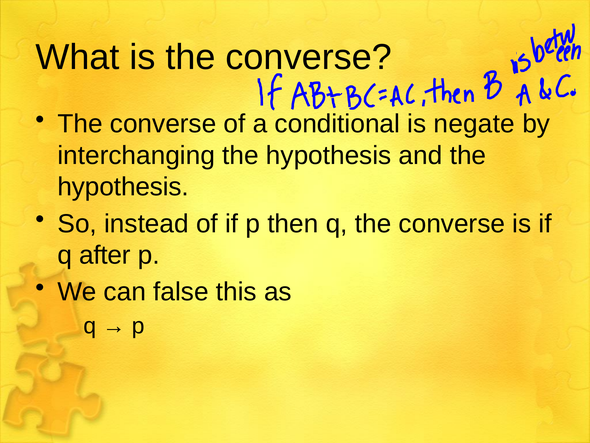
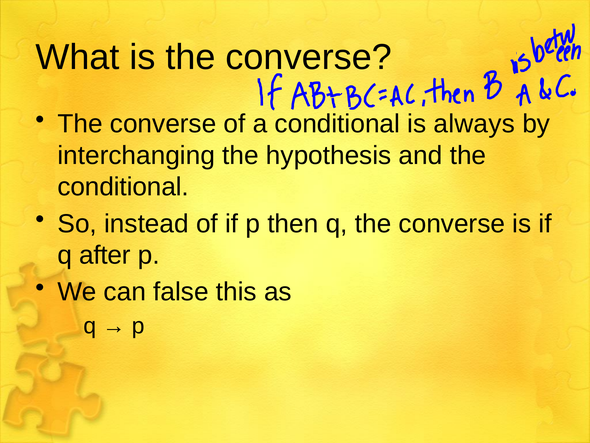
negate: negate -> always (474, 124)
hypothesis: hypothesis -> conditional (123, 187)
